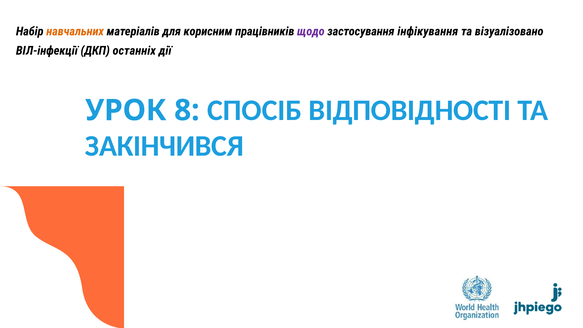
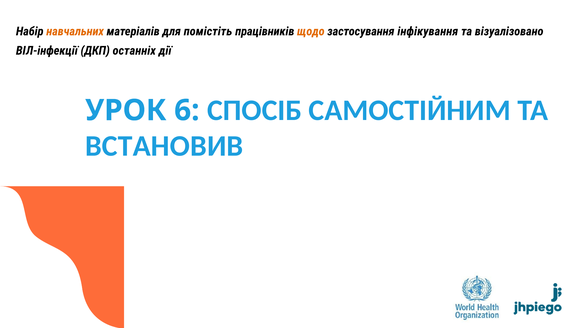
корисним: корисним -> помістіть (208, 31)
щодо colour: purple -> orange (311, 31)
8: 8 -> 6 (187, 110)
ВІДПОВІДНОСТІ: ВІДПОВІДНОСТІ -> САМОСТІЙНИМ (410, 110)
ЗАКІНЧИВСЯ: ЗАКІНЧИВСЯ -> ВСТАНОВИВ (164, 146)
